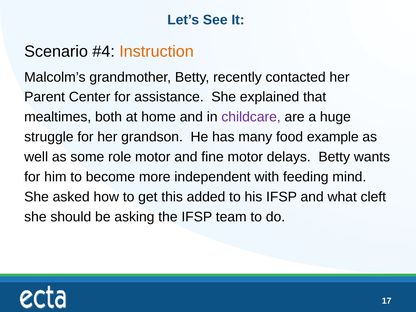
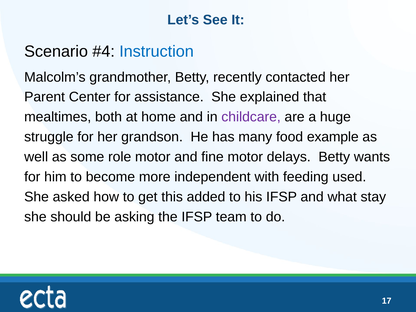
Instruction colour: orange -> blue (157, 52)
mind: mind -> used (349, 177)
cleft: cleft -> stay (373, 197)
